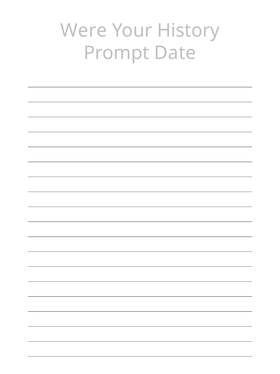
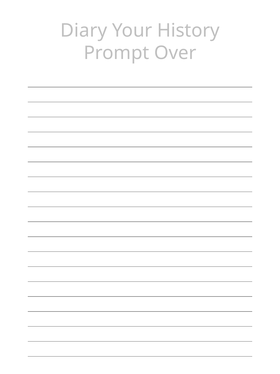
Were: Were -> Diary (84, 30)
Date: Date -> Over (175, 53)
